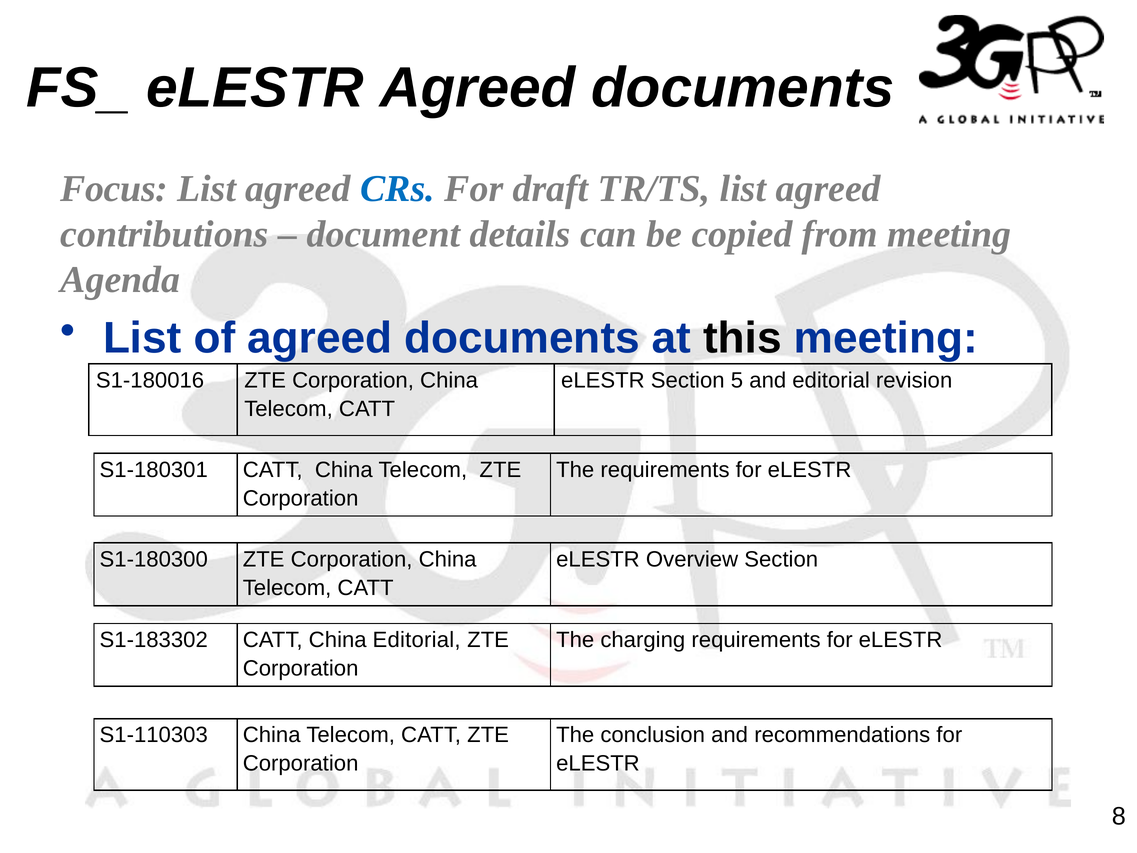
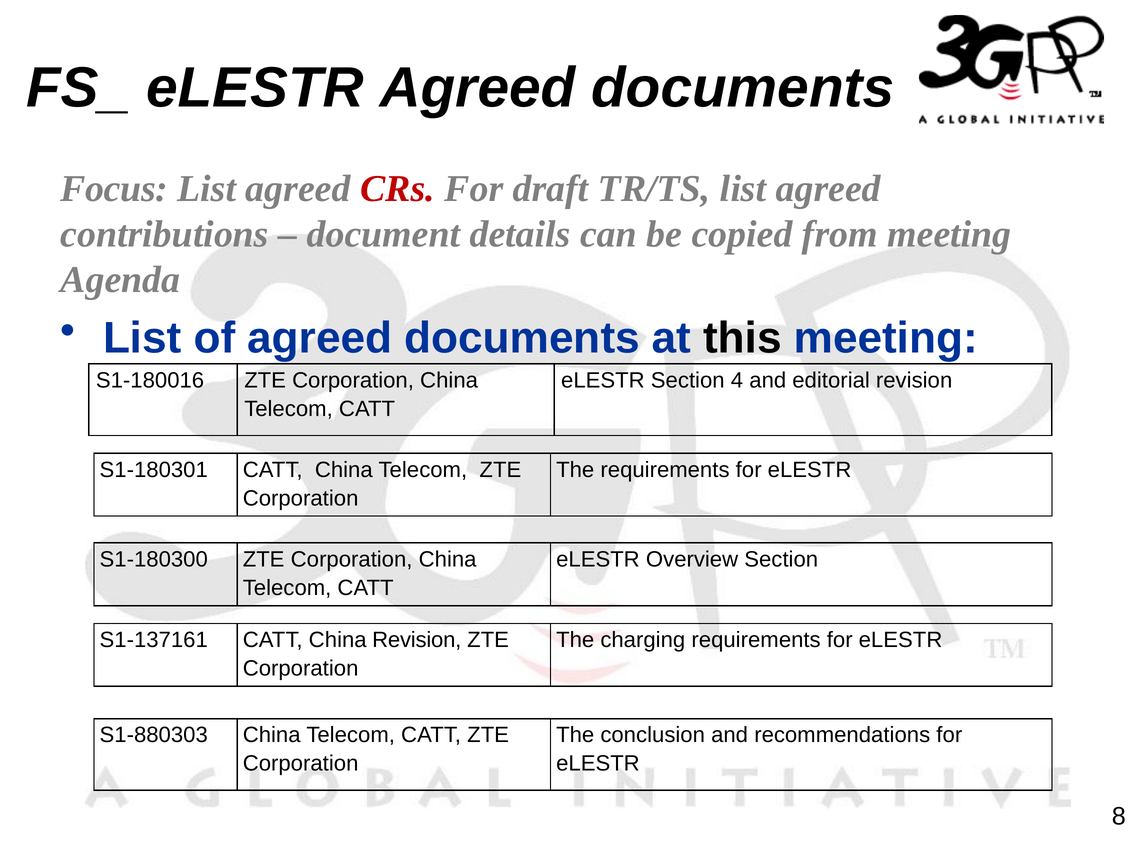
CRs colour: blue -> red (397, 189)
5: 5 -> 4 (737, 380)
S1-183302: S1-183302 -> S1-137161 (154, 640)
China Editorial: Editorial -> Revision (417, 640)
S1-110303: S1-110303 -> S1-880303 (154, 735)
